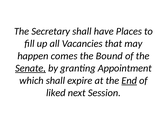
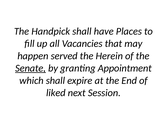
Secretary: Secretary -> Handpick (51, 31)
comes: comes -> served (64, 56)
Bound: Bound -> Herein (109, 56)
End underline: present -> none (129, 80)
